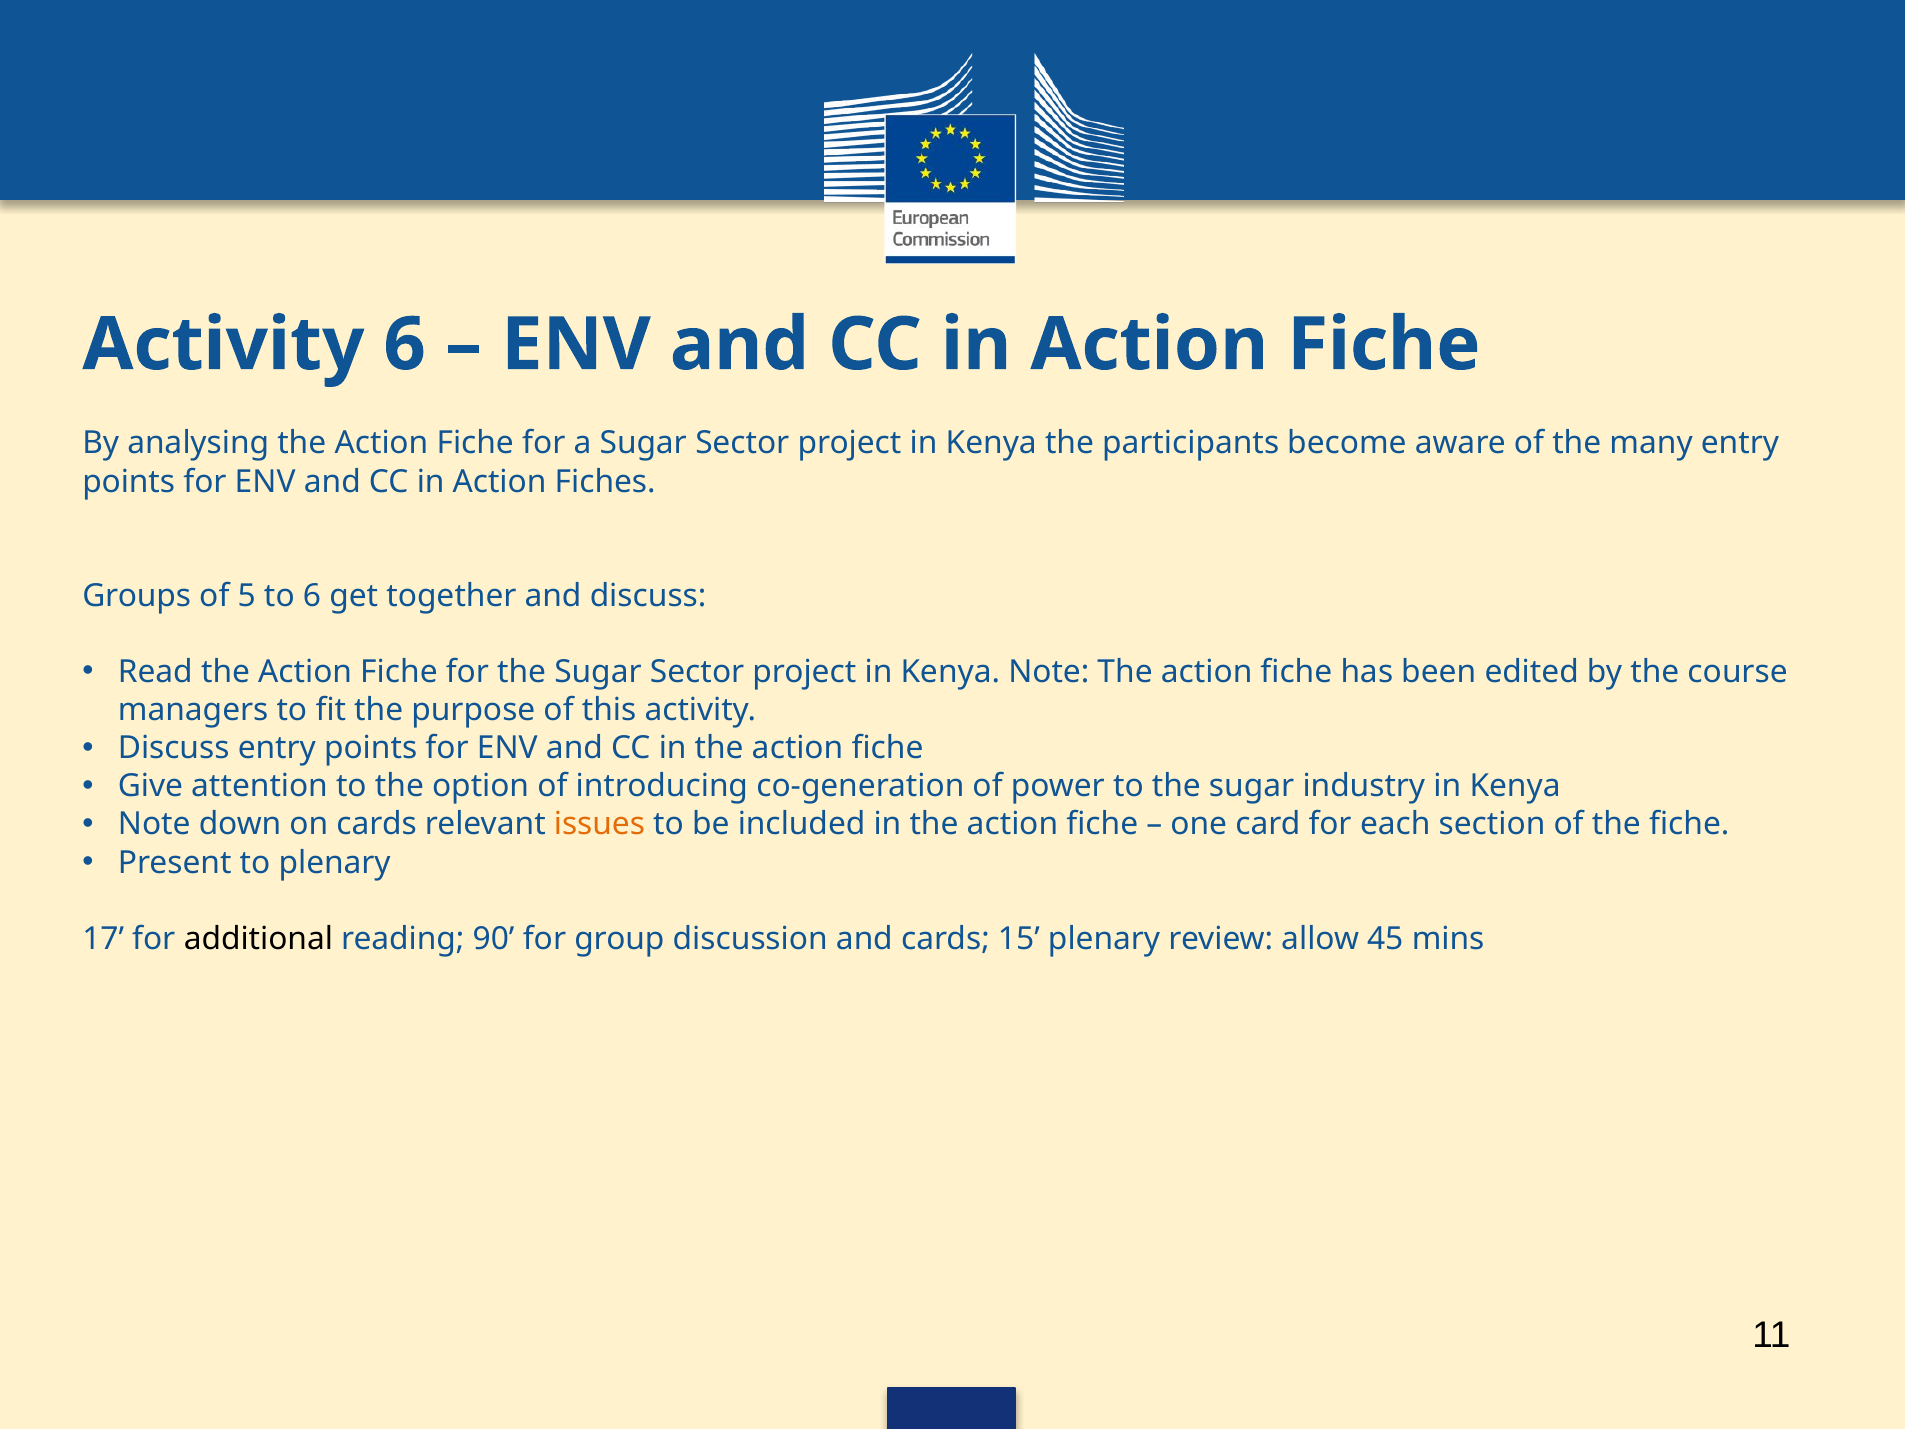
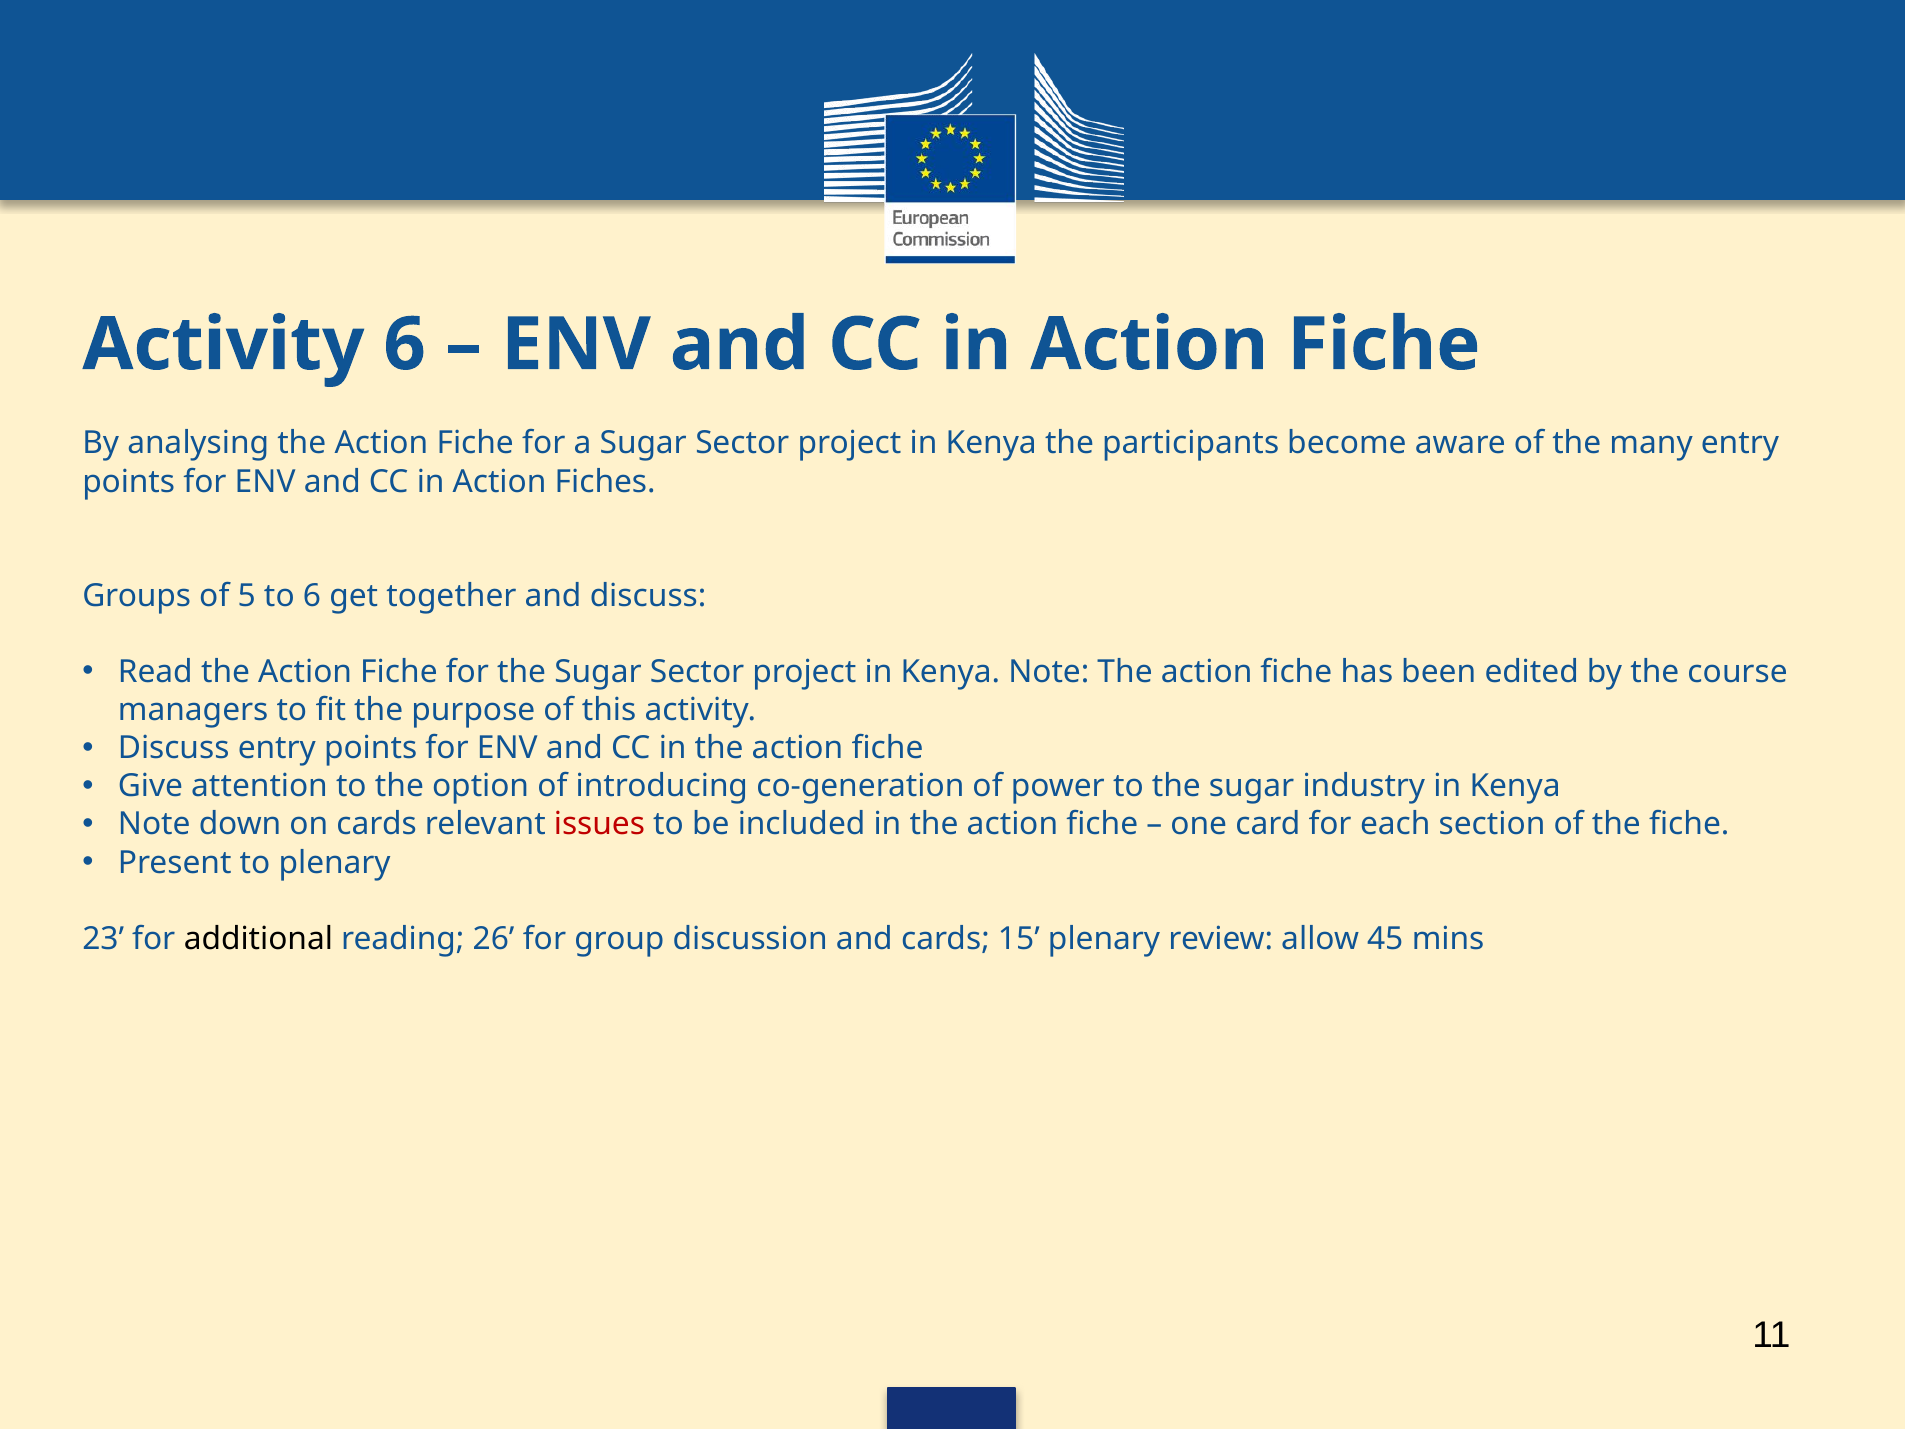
issues colour: orange -> red (599, 824)
17: 17 -> 23 (103, 939)
90: 90 -> 26 (494, 939)
